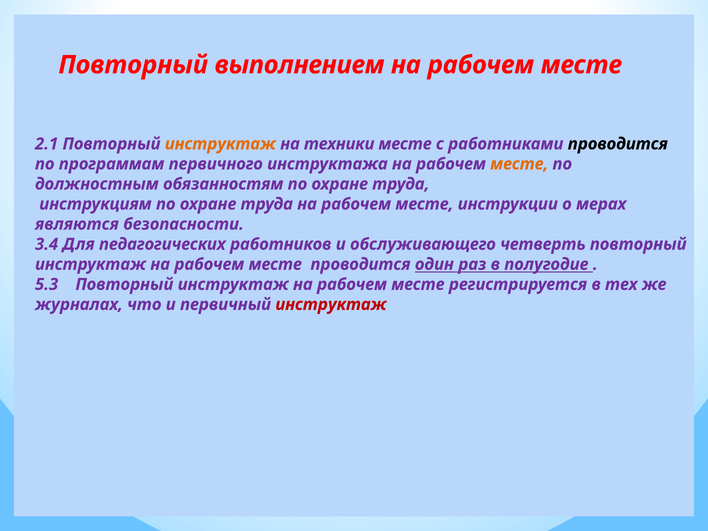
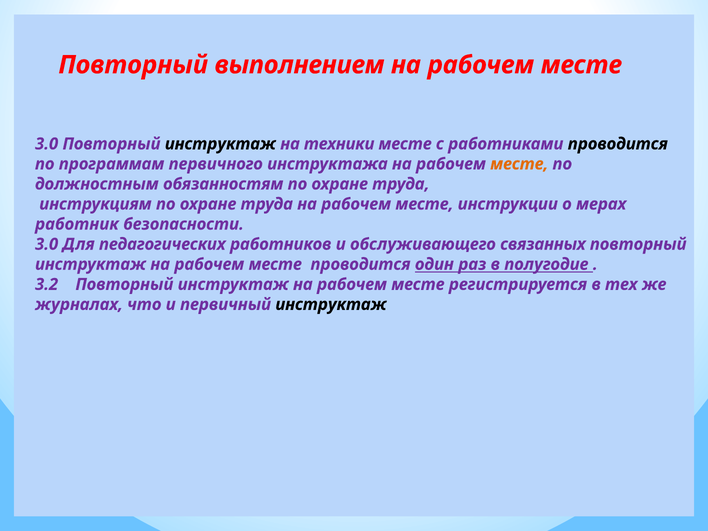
2.1: 2.1 -> 3.0 (47, 144)
инструктаж colour: orange -> black (220, 144)
являются: являются -> работник (77, 224)
3.4: 3.4 -> 3.0 (47, 244)
четверть: четверть -> связанных (543, 244)
5.3: 5.3 -> 3.2 (47, 284)
инструктаж colour: red -> black (331, 304)
